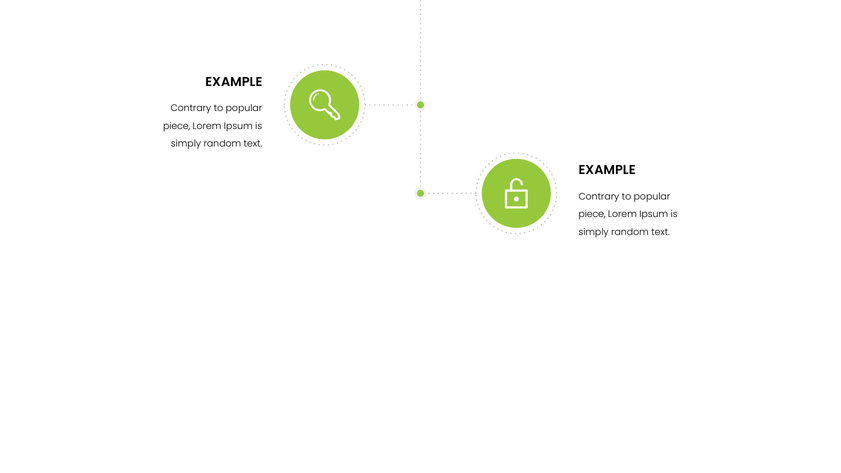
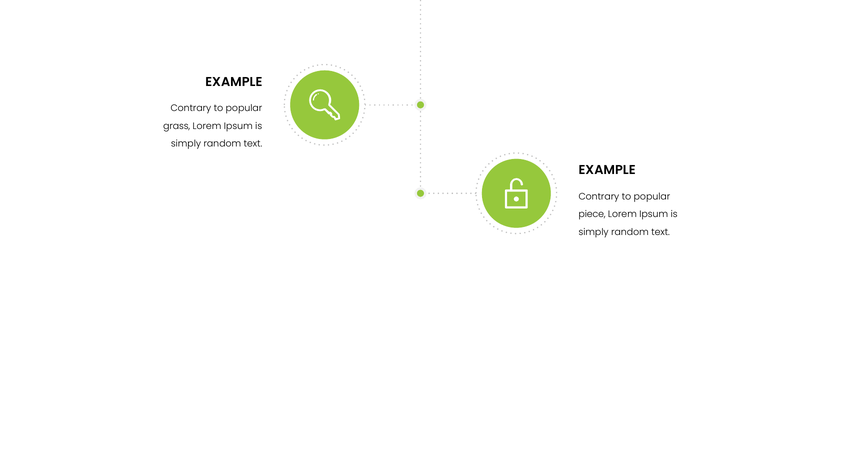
piece: piece -> grass (177, 126)
